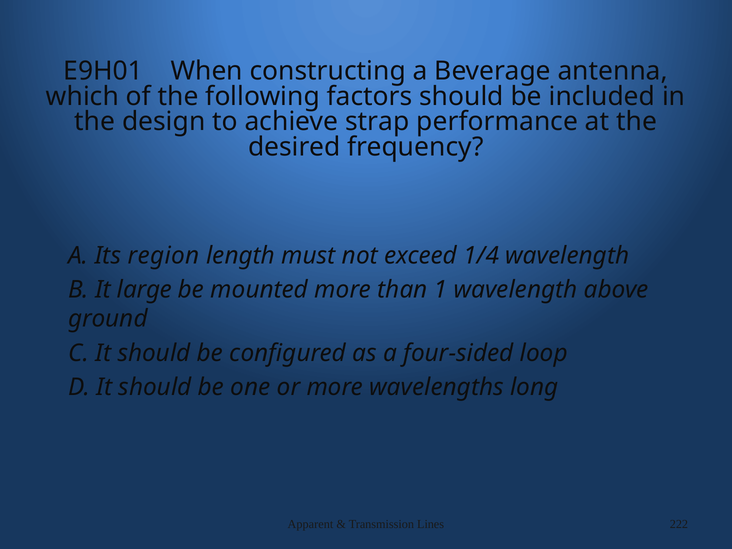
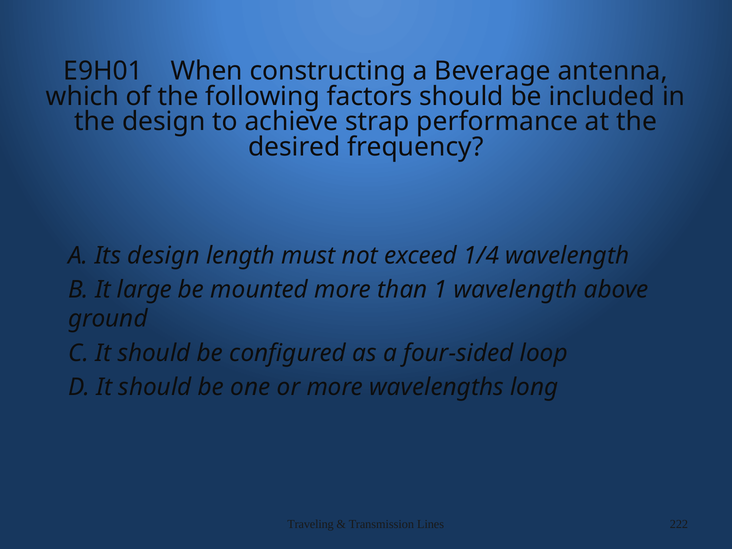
Its region: region -> design (164, 255)
Apparent: Apparent -> Traveling (311, 524)
